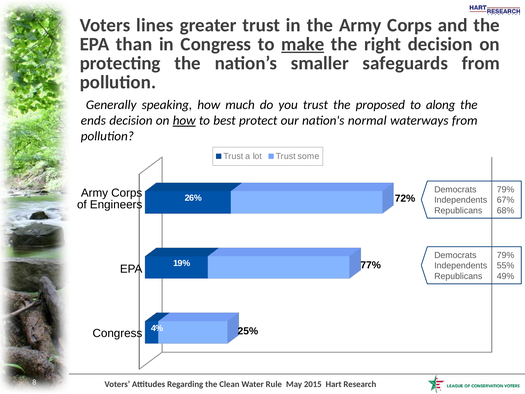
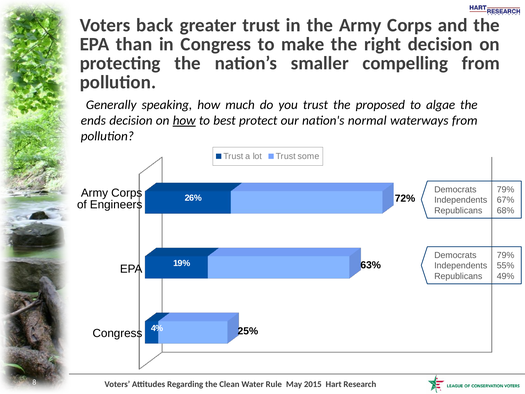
lines: lines -> back (155, 25)
make underline: present -> none (303, 44)
safeguards: safeguards -> compelling (405, 63)
along: along -> algae (441, 105)
77%: 77% -> 63% (371, 265)
